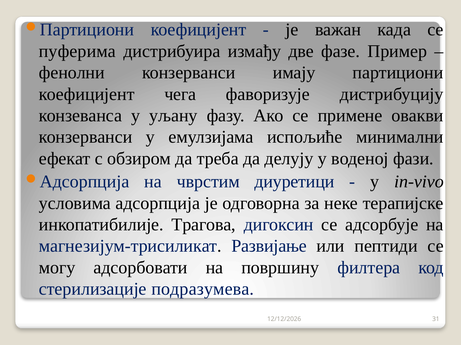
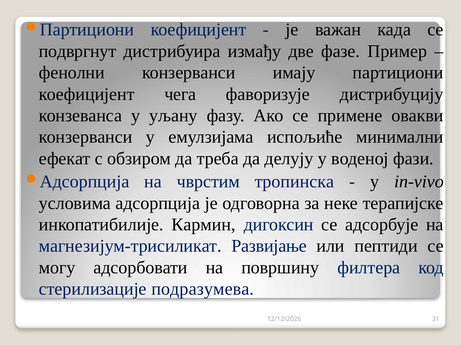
пуферима: пуферима -> подвргнут (78, 51)
диуретици: диуретици -> тропинска (294, 182)
Трагова: Трагова -> Кармин (204, 225)
